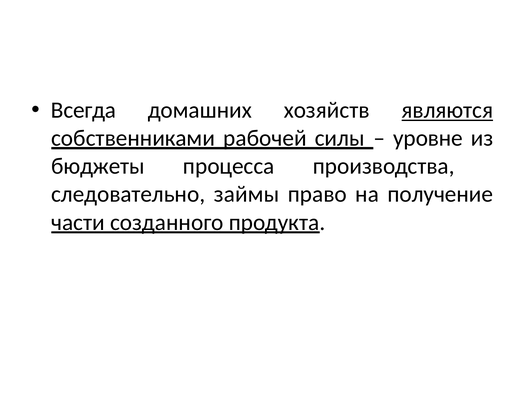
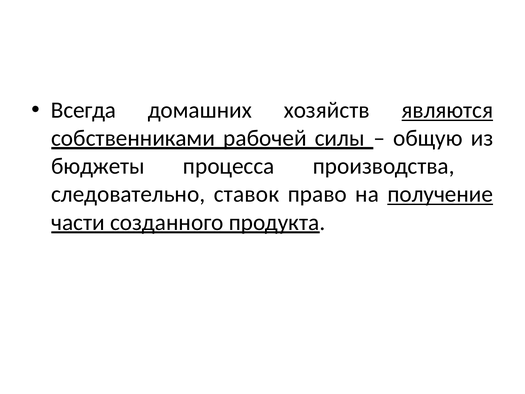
уровне: уровне -> общую (428, 138)
займы: займы -> ставок (246, 194)
получение underline: none -> present (440, 194)
